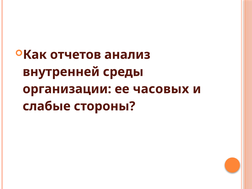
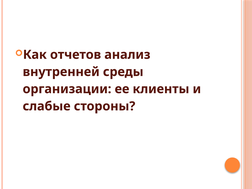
часовых: часовых -> клиенты (161, 89)
